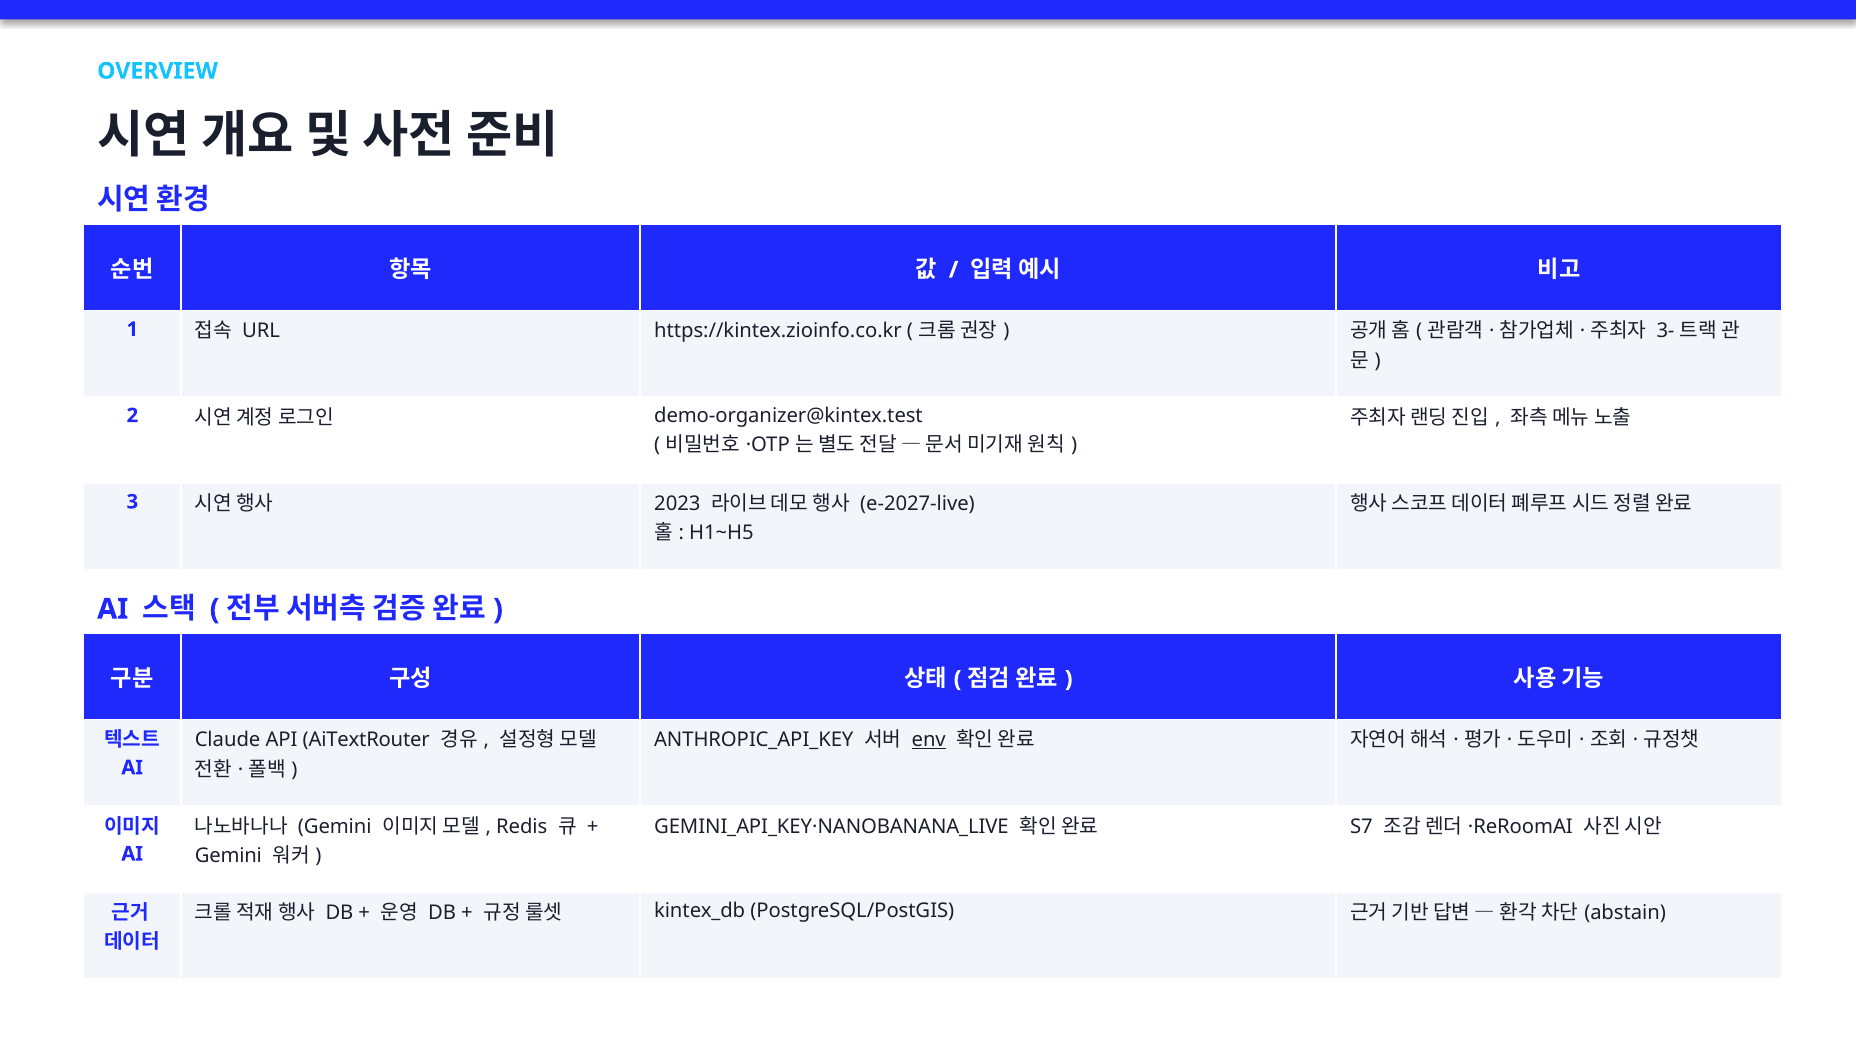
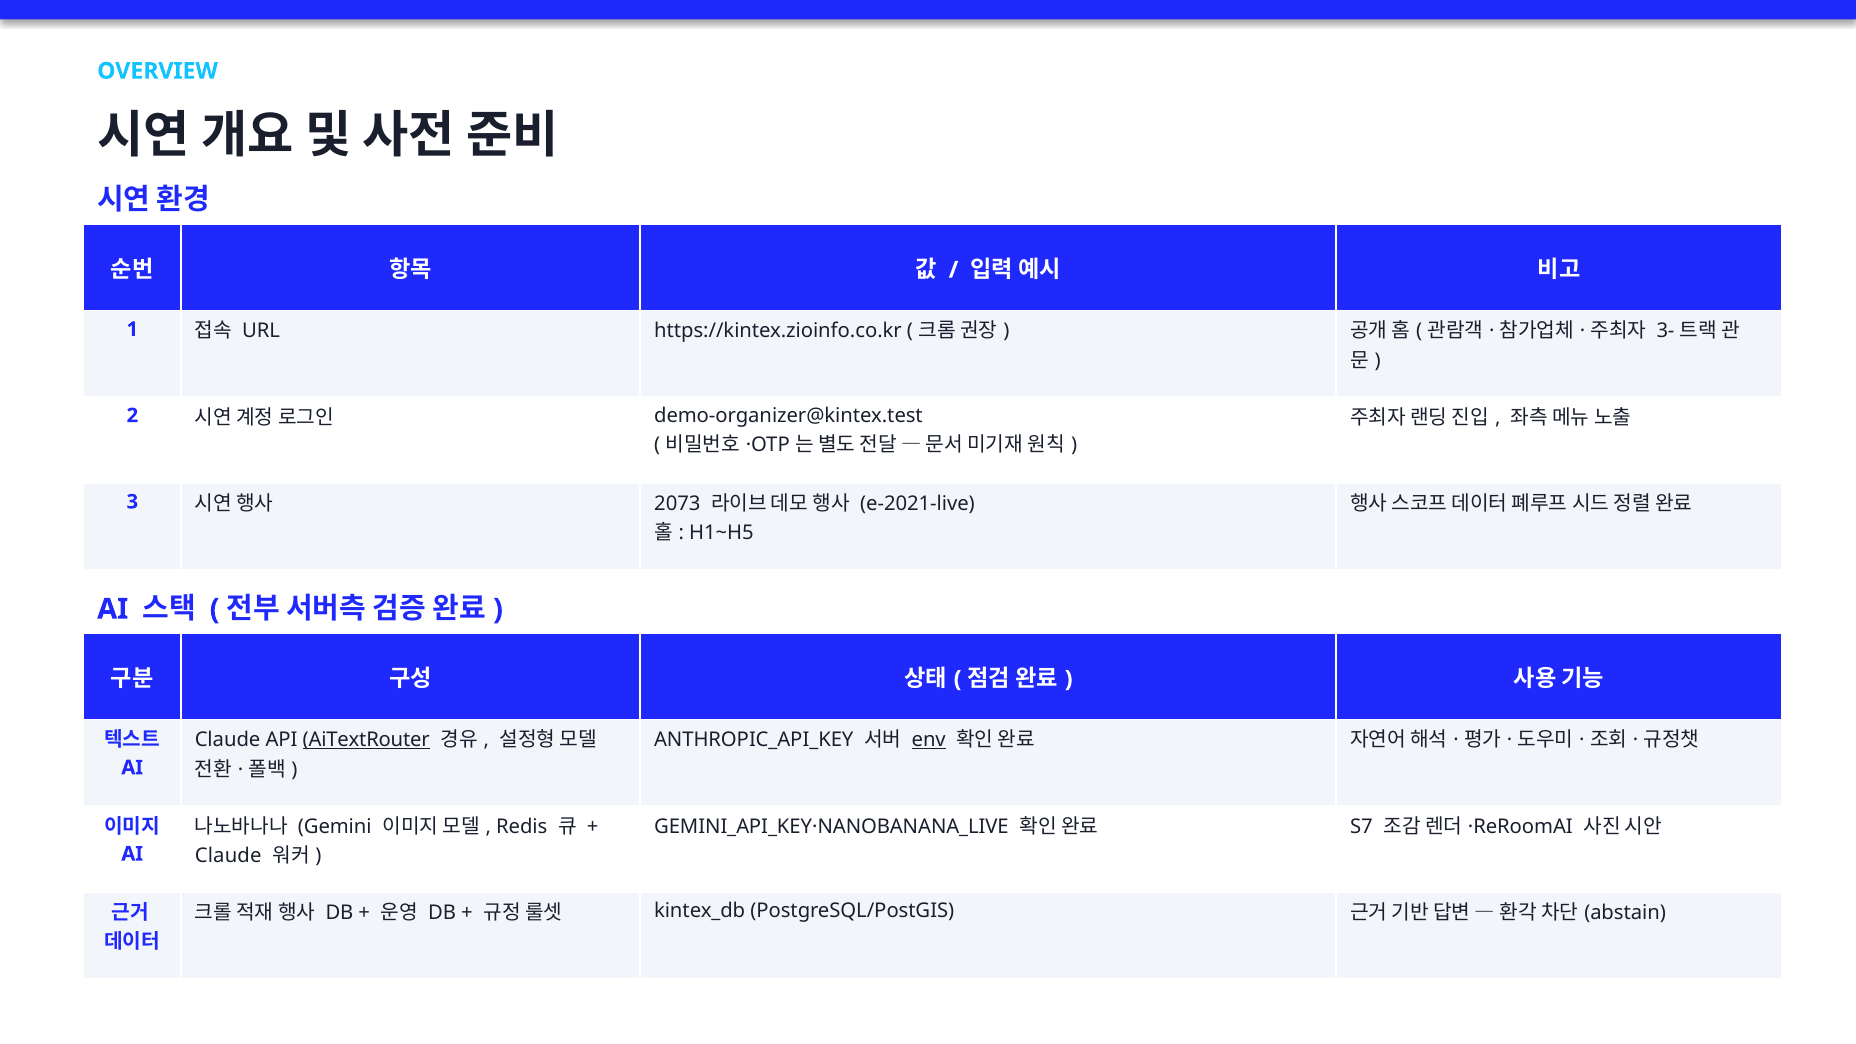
2023: 2023 -> 2073 (677, 504)
e-2027-live: e-2027-live -> e-2021-live (917, 504)
AiTextRouter underline: none -> present (366, 740)
Gemini: Gemini -> Claude (228, 856)
